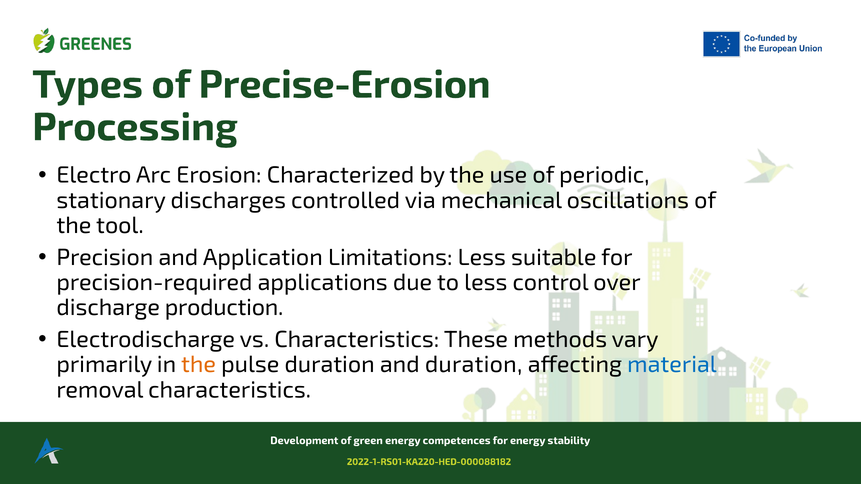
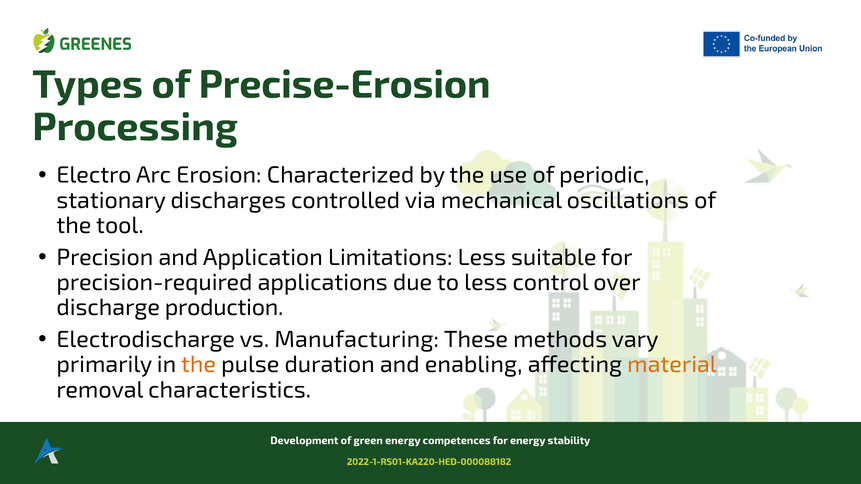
vs Characteristics: Characteristics -> Manufacturing (357, 340)
and duration: duration -> enabling (474, 365)
material colour: blue -> orange (672, 365)
